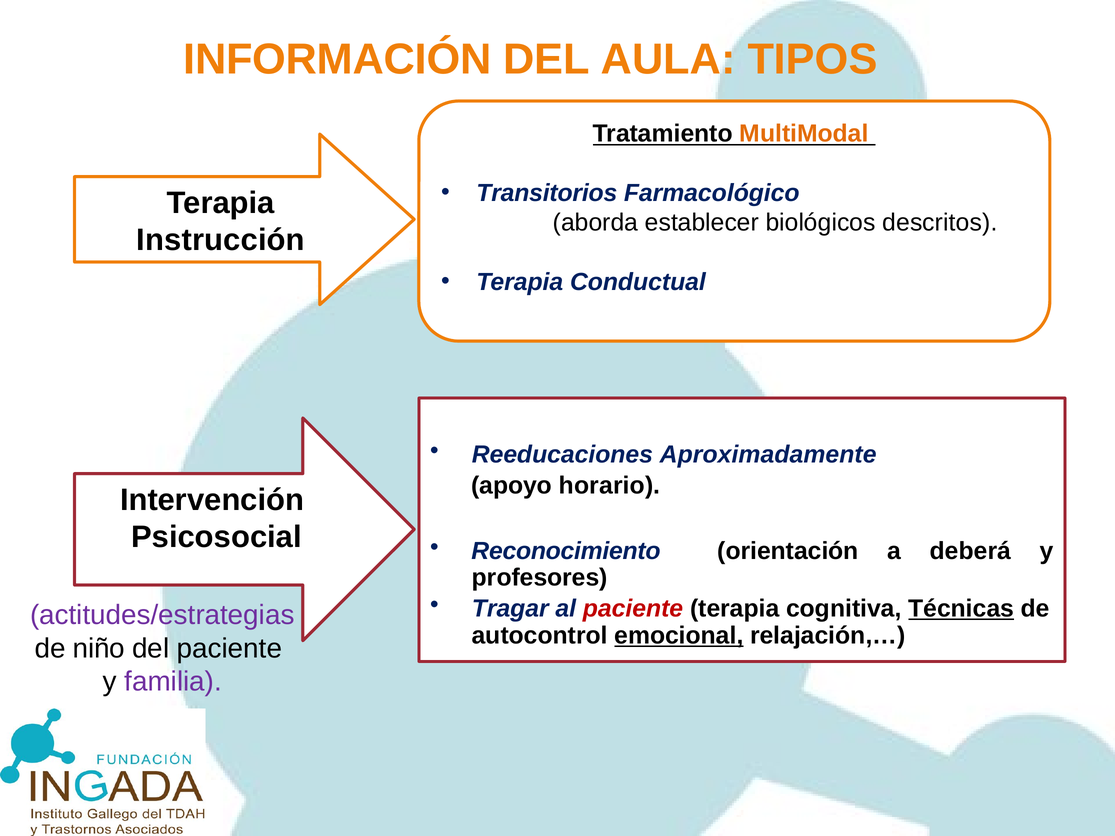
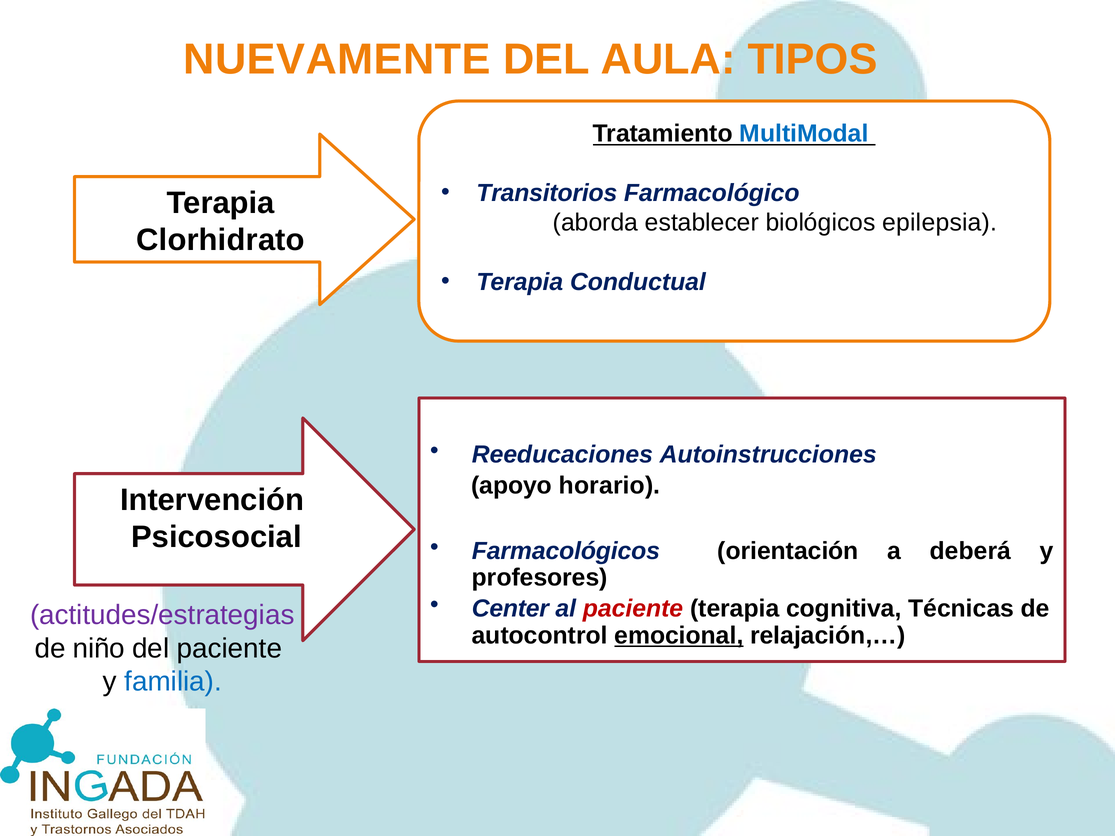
INFORMACIÓN: INFORMACIÓN -> NUEVAMENTE (337, 60)
MultiModal colour: orange -> blue (804, 134)
descritos: descritos -> epilepsia (940, 223)
Instrucción: Instrucción -> Clorhidrato (221, 240)
Aproximadamente: Aproximadamente -> Autoinstrucciones (768, 455)
Reconocimiento: Reconocimiento -> Farmacológicos (566, 551)
Tragar: Tragar -> Center (510, 609)
Técnicas underline: present -> none (961, 609)
familia colour: purple -> blue (173, 682)
